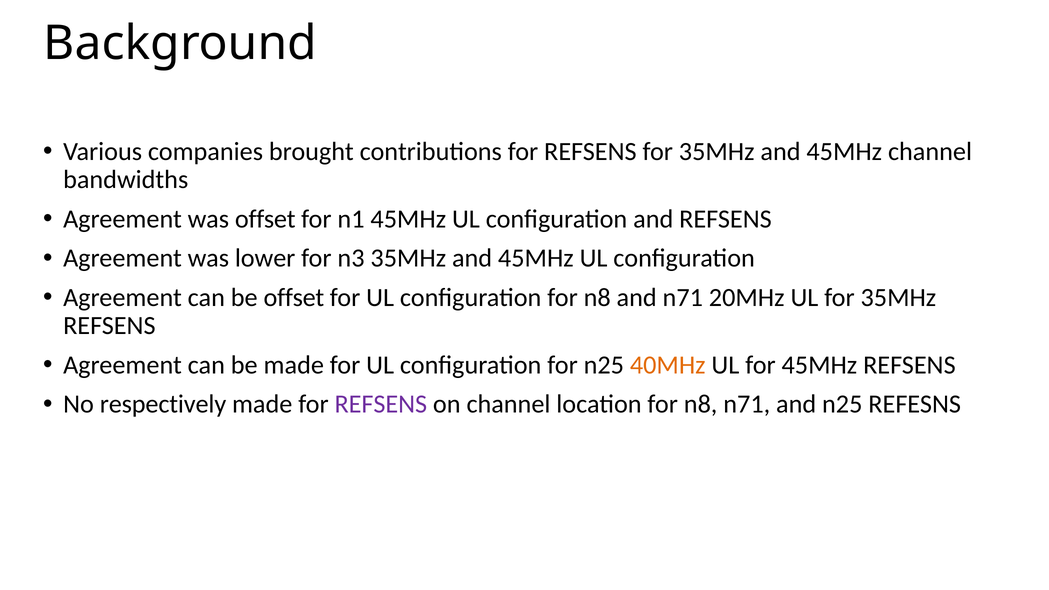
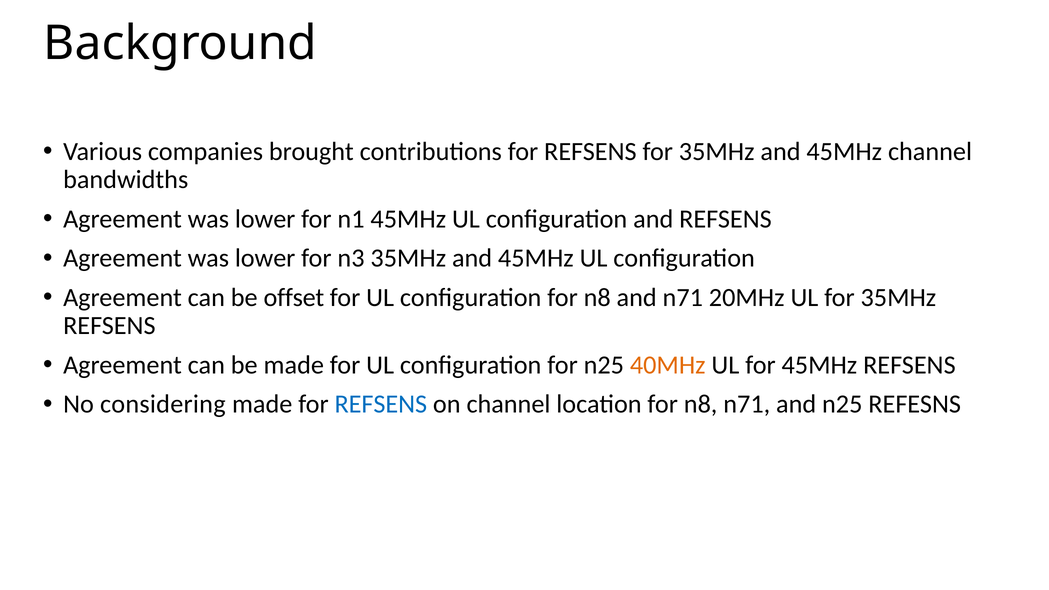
offset: offset -> lower (265, 219)
respectively: respectively -> considering (163, 404)
REFSENS colour: purple -> blue (381, 404)
